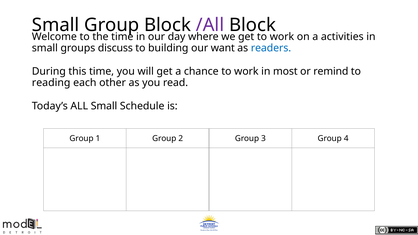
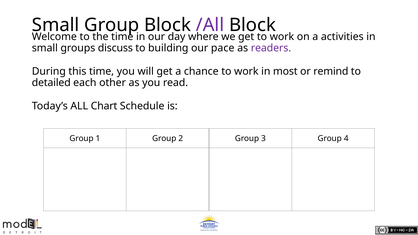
want: want -> pace (223, 48)
readers colour: blue -> purple (271, 48)
reading: reading -> detailed (51, 83)
ALL Small: Small -> Chart (104, 106)
